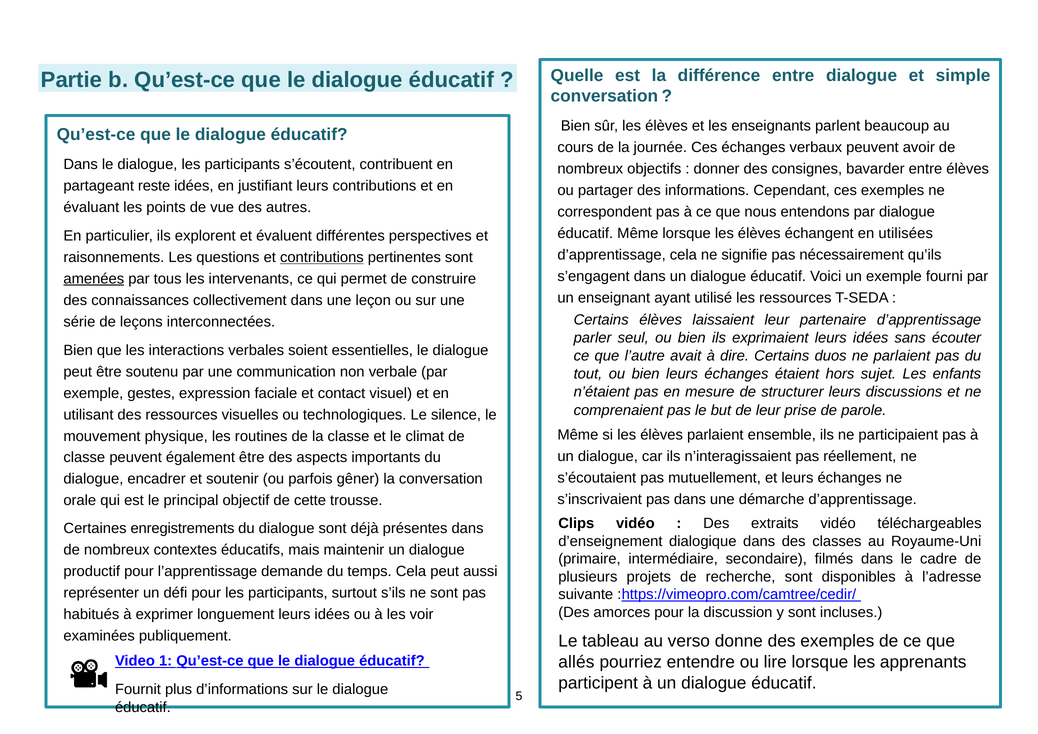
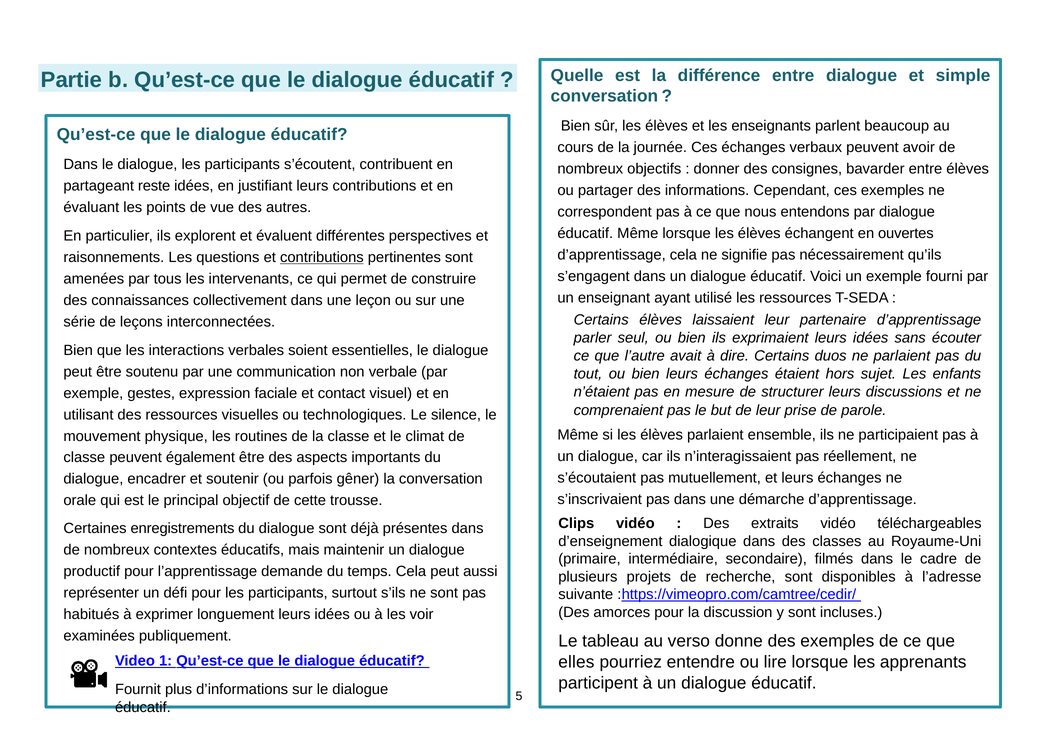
utilisées: utilisées -> ouvertes (906, 233)
amenées underline: present -> none (94, 279)
allés: allés -> elles (576, 662)
